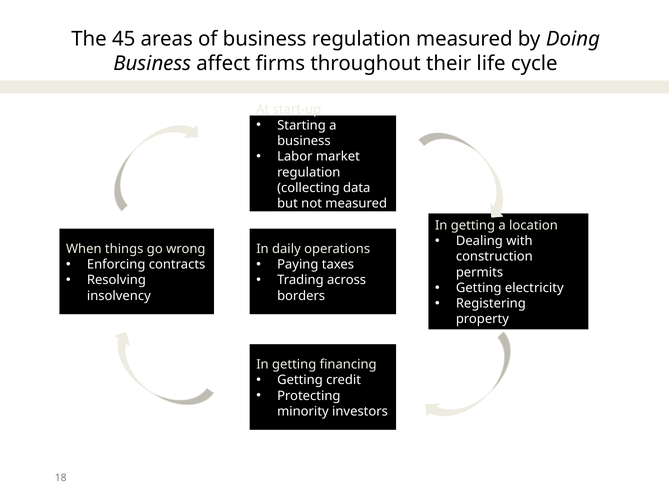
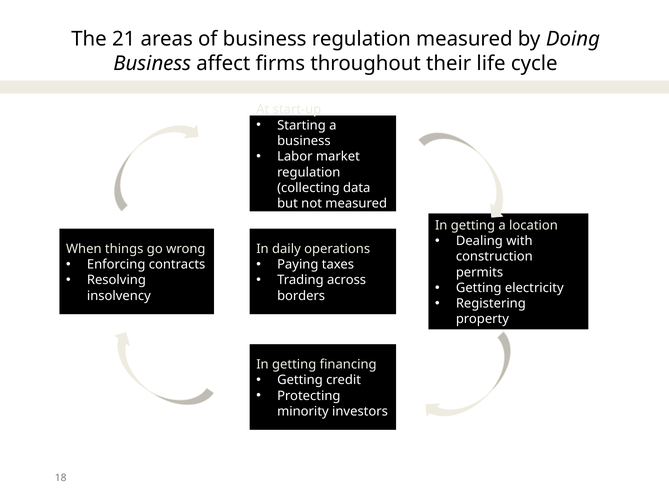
45: 45 -> 21 (124, 39)
